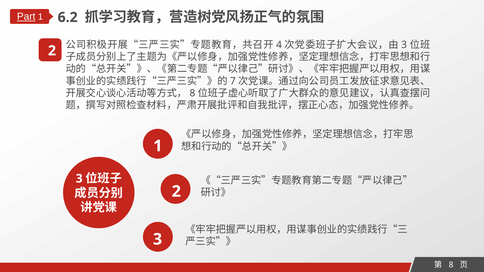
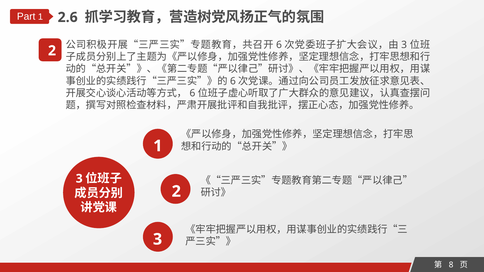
Part underline: present -> none (26, 17)
6.2: 6.2 -> 2.6 (68, 17)
4: 4 -> 6 (279, 45)
7: 7 -> 6 (233, 81)
8: 8 -> 6 (192, 93)
